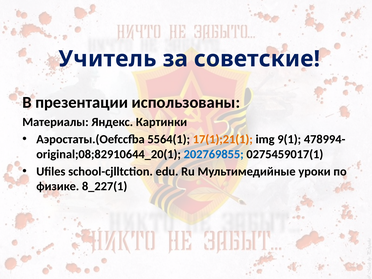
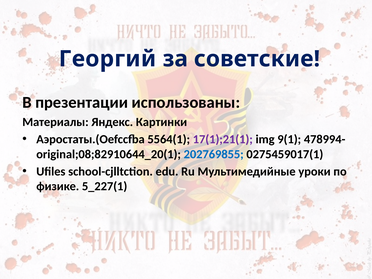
Учитель: Учитель -> Георгий (107, 59)
17(1);21(1 colour: orange -> purple (223, 139)
8_227(1: 8_227(1 -> 5_227(1 (105, 186)
